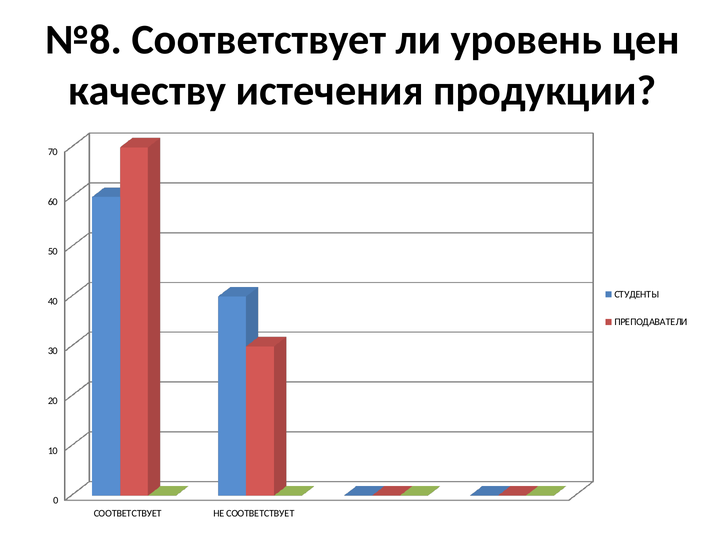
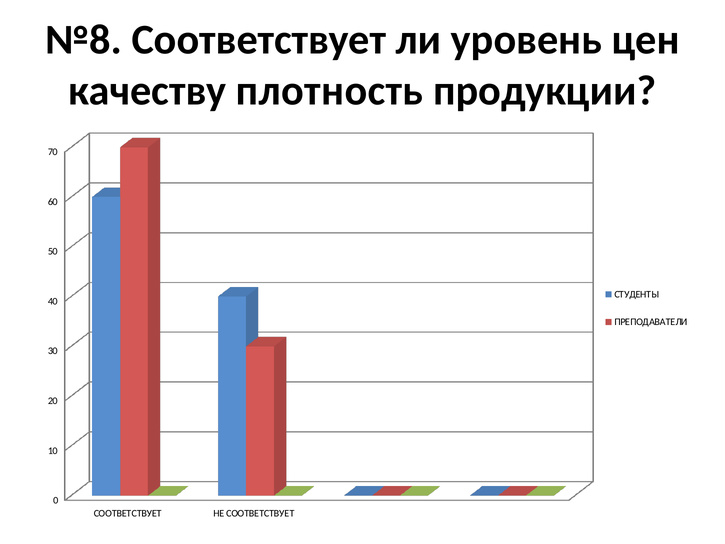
истечения: истечения -> плотность (330, 91)
